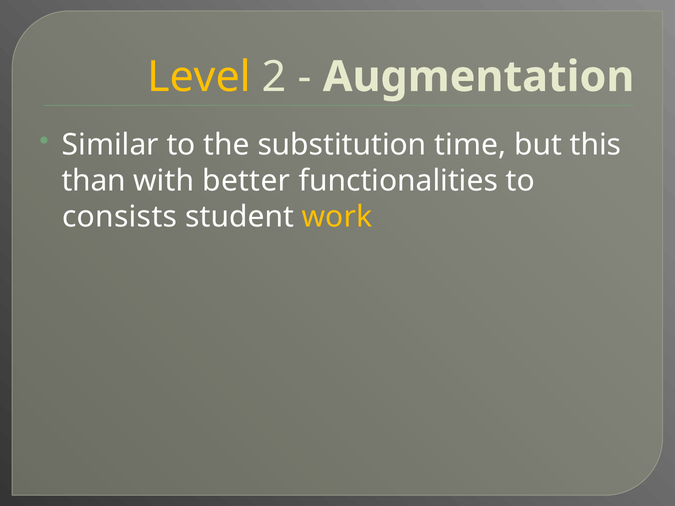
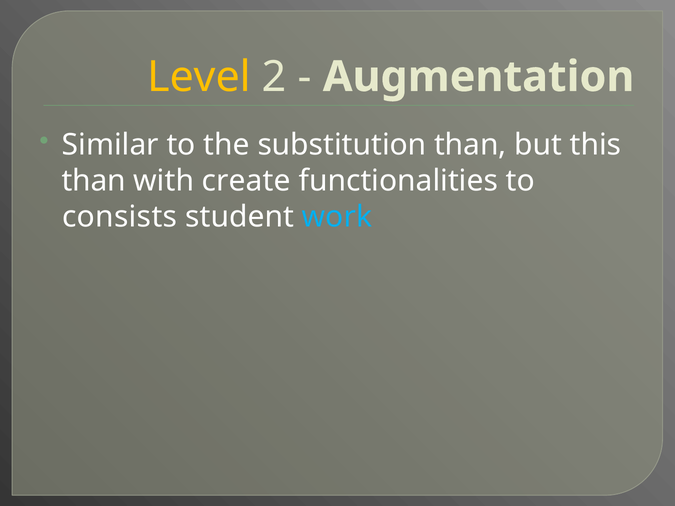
substitution time: time -> than (470, 145)
better: better -> create (246, 181)
work colour: yellow -> light blue (337, 217)
